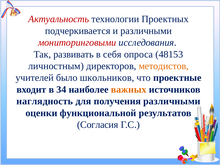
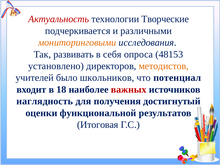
Проектных: Проектных -> Творческие (165, 19)
мониторинговыми colour: red -> orange (77, 43)
личностным: личностным -> установлено (56, 66)
проектные: проектные -> потенциал (177, 78)
34: 34 -> 18 (61, 89)
важных colour: orange -> red (129, 89)
получения различными: различными -> достигнутый (172, 101)
Согласия: Согласия -> Итоговая (98, 125)
